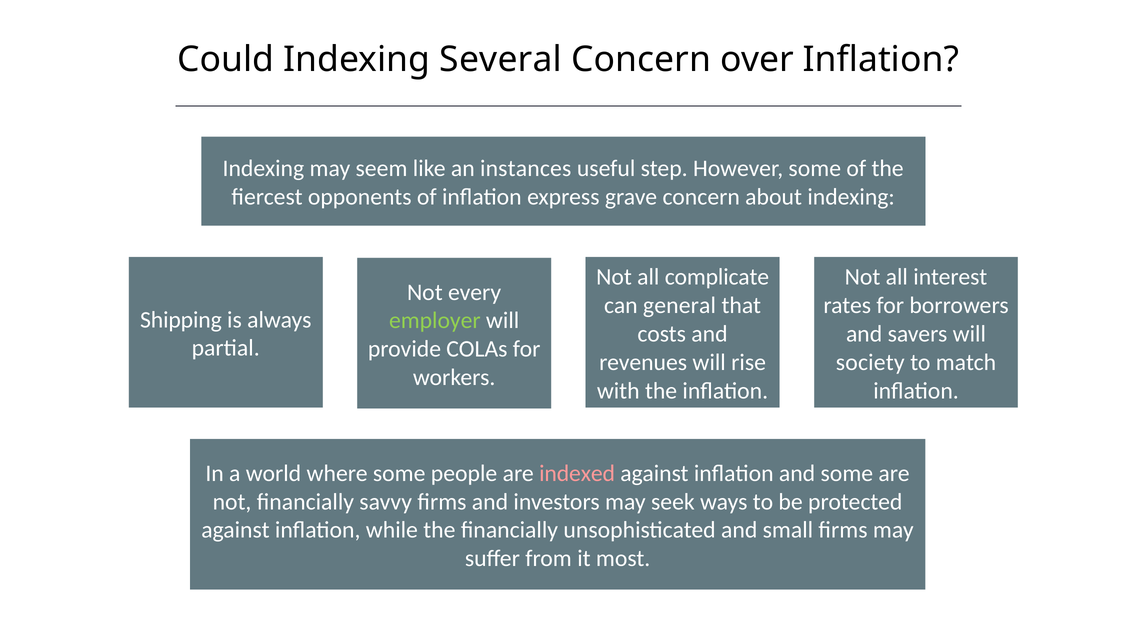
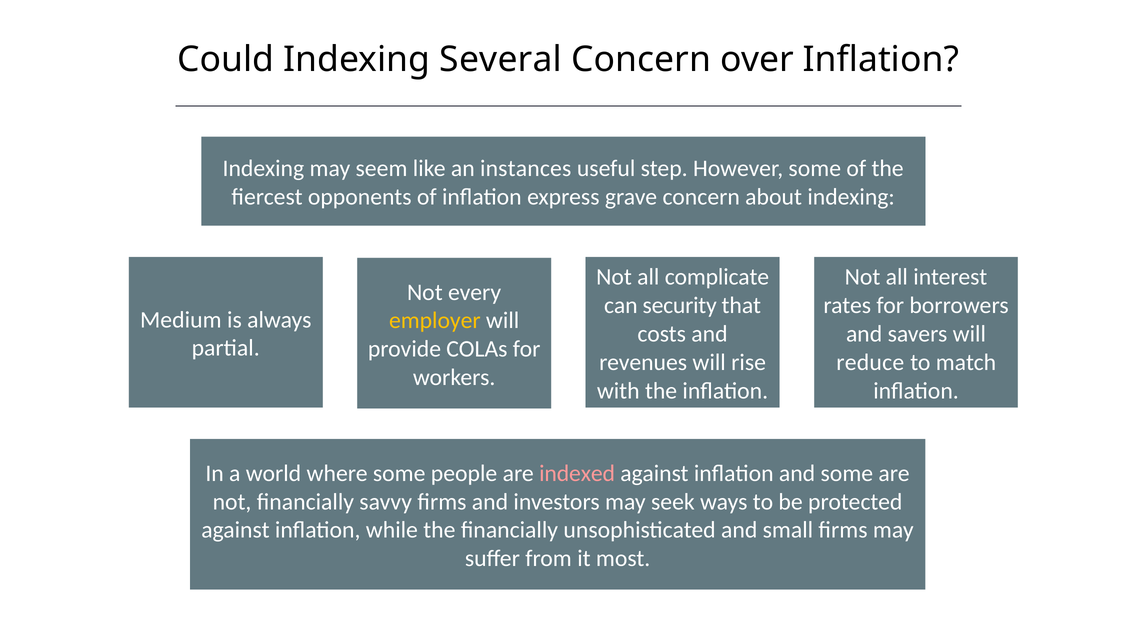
general: general -> security (680, 306)
Shipping: Shipping -> Medium (181, 320)
employer colour: light green -> yellow (435, 321)
society: society -> reduce (870, 363)
